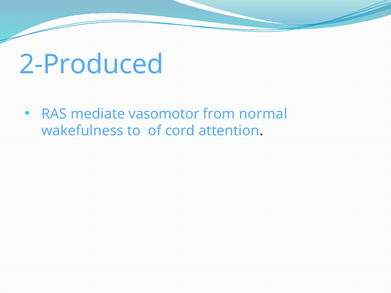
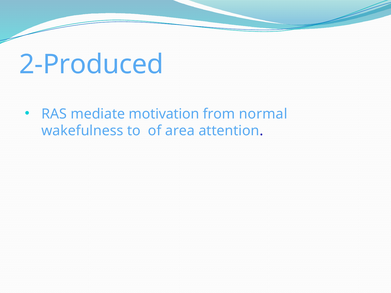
vasomotor: vasomotor -> motivation (164, 114)
cord: cord -> area (180, 131)
